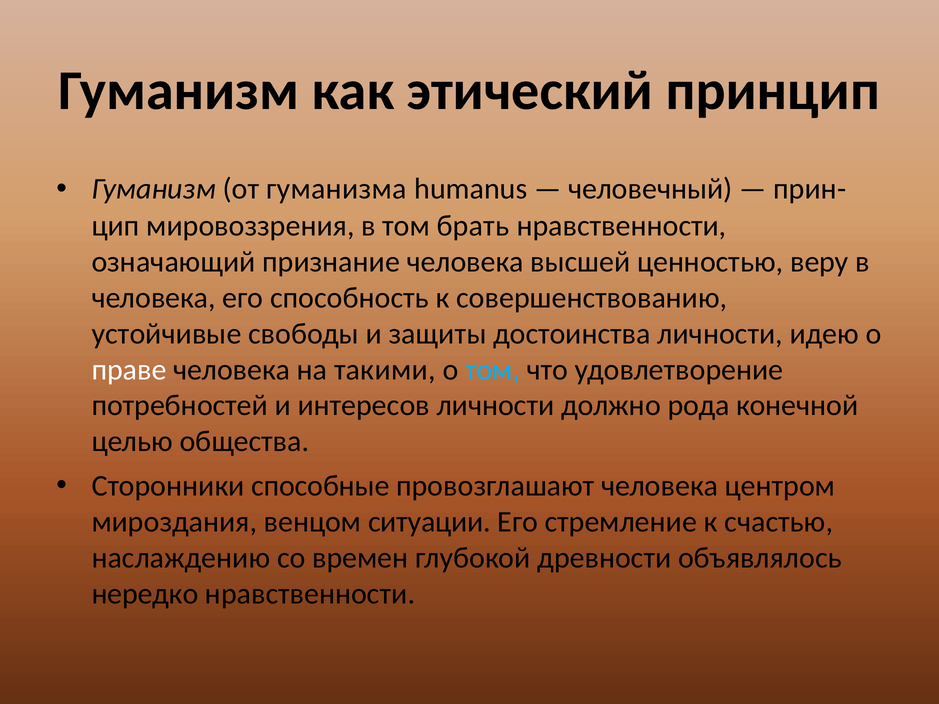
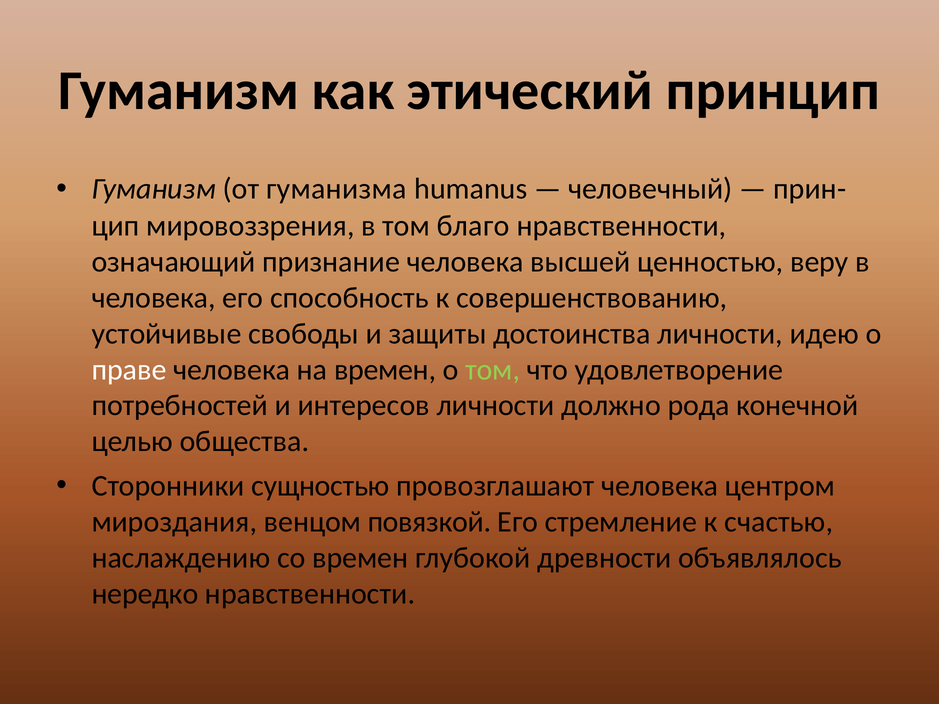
брать: брать -> благо (473, 226)
на такими: такими -> времен (385, 370)
том colour: light blue -> light green (493, 370)
способные: способные -> сущностью (320, 486)
ситуации: ситуации -> повязкой (429, 522)
